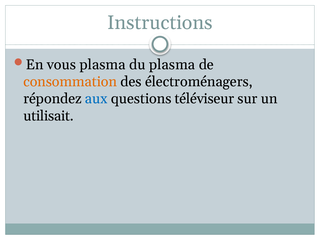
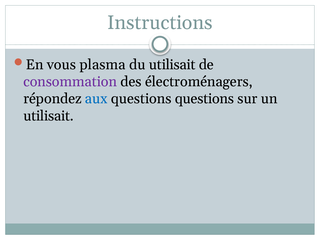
du plasma: plasma -> utilisait (172, 65)
consommation colour: orange -> purple (70, 82)
questions téléviseur: téléviseur -> questions (204, 99)
